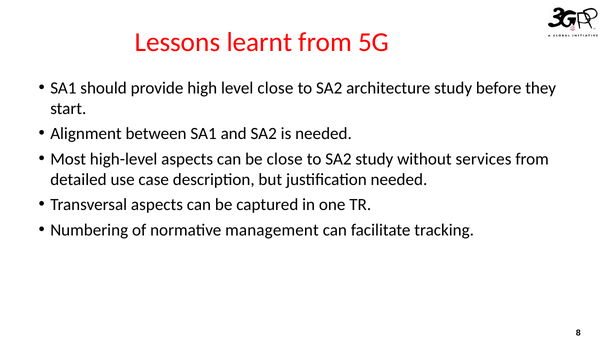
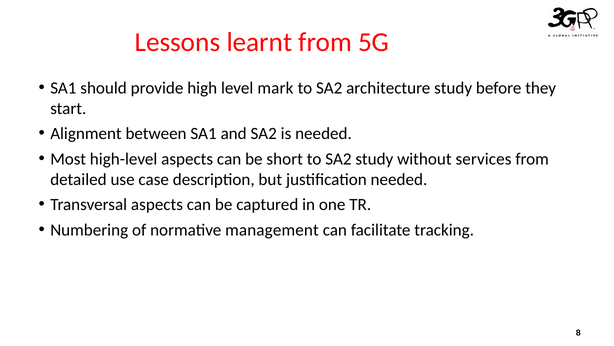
level close: close -> mark (275, 88)
be close: close -> short (285, 159)
